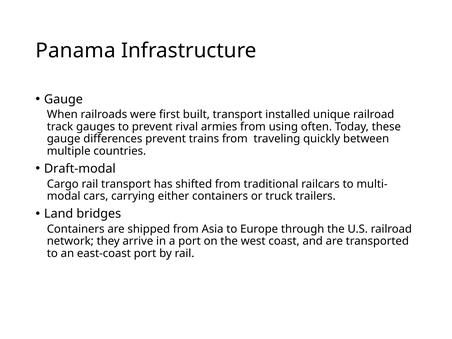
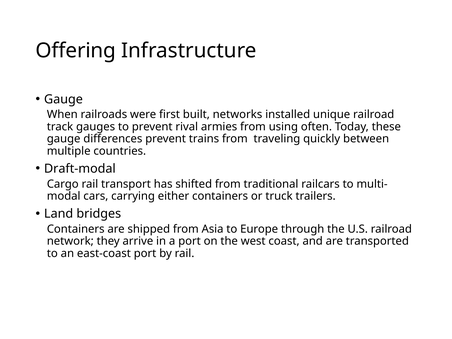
Panama: Panama -> Offering (76, 51)
built transport: transport -> networks (238, 114)
